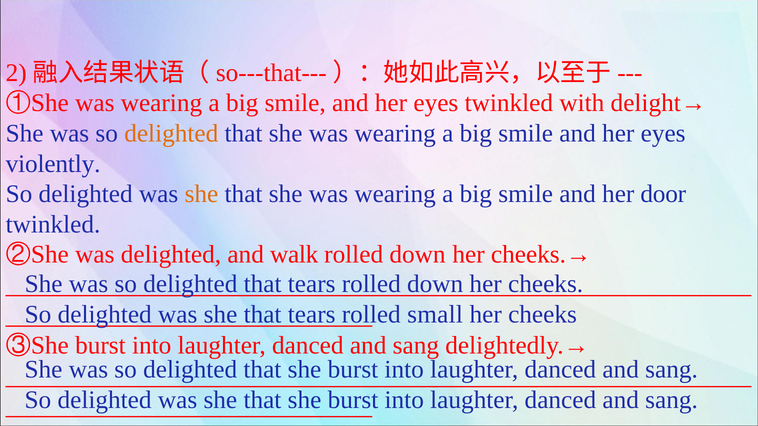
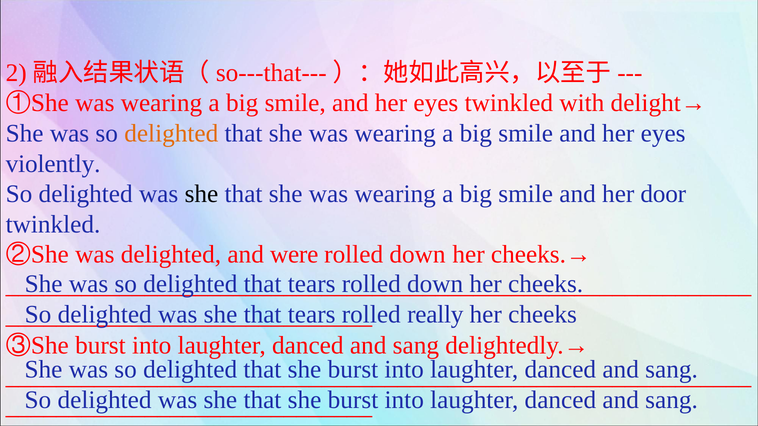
she colour: orange -> black (201, 194)
walk: walk -> were (294, 255)
small: small -> really (435, 315)
